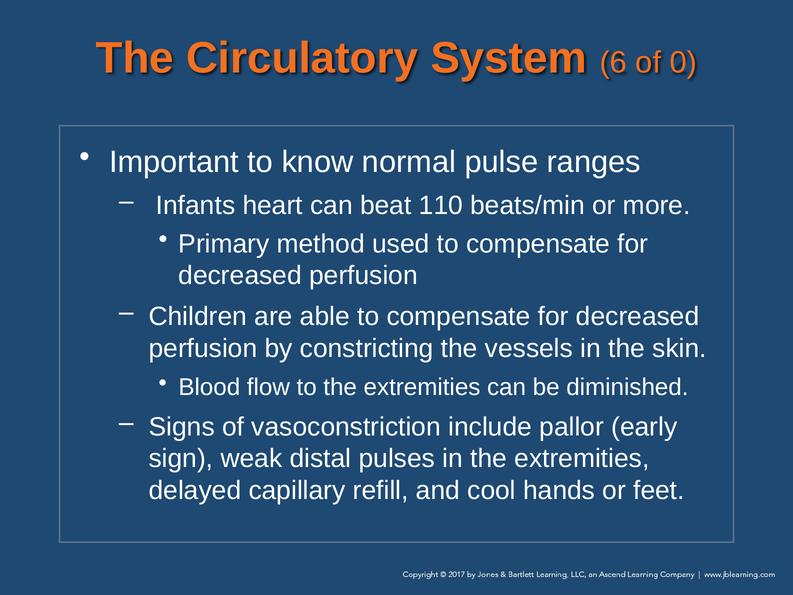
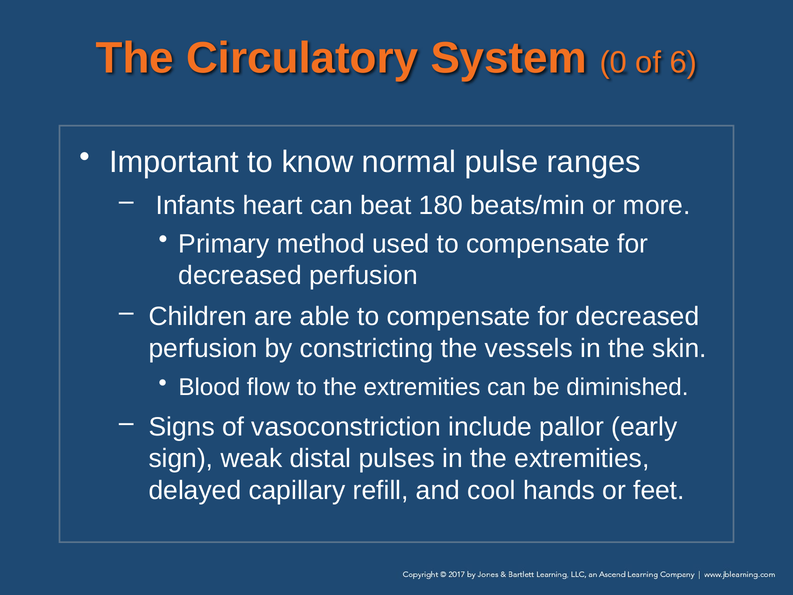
6: 6 -> 0 (613, 63)
0: 0 -> 6 (683, 63)
110: 110 -> 180 (441, 205)
